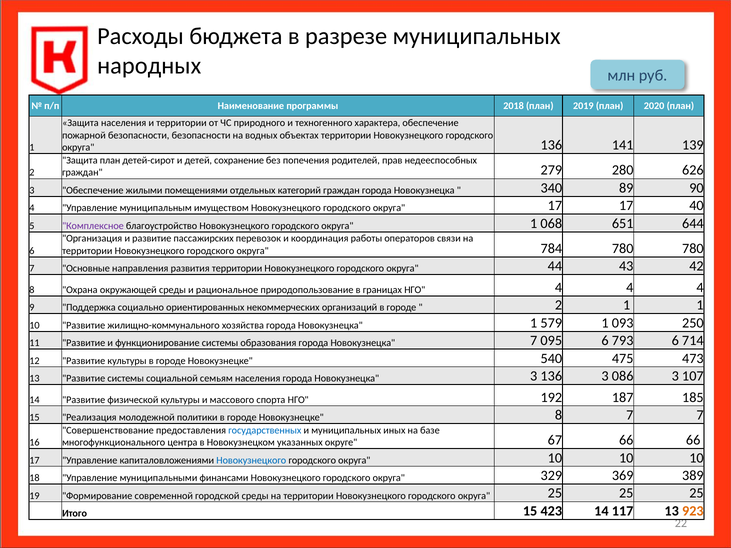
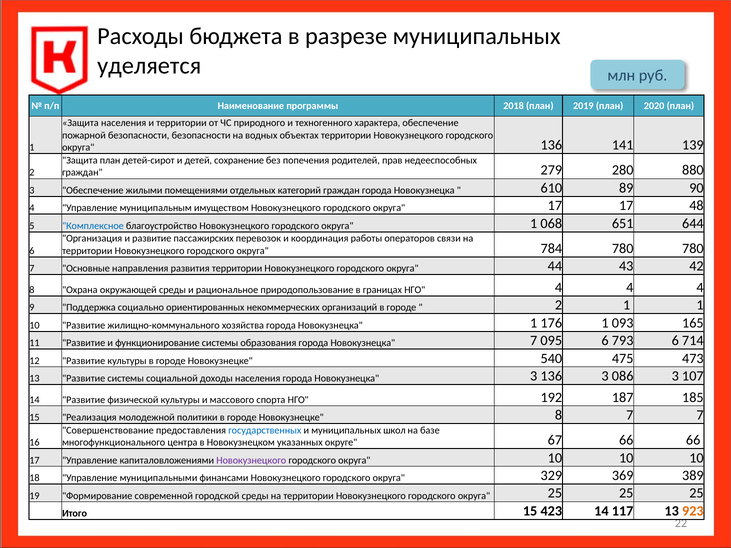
народных: народных -> уделяется (149, 66)
626: 626 -> 880 (693, 170)
340: 340 -> 610 (551, 188)
40: 40 -> 48 (696, 206)
Комплексное colour: purple -> blue (93, 226)
579: 579 -> 176 (551, 323)
250: 250 -> 165 (693, 323)
семьям: семьям -> доходы (216, 379)
иных: иных -> школ (394, 430)
Новокузнецкого colour: blue -> purple (251, 460)
